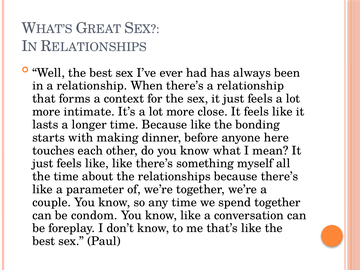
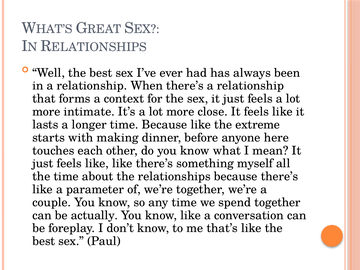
bonding: bonding -> extreme (258, 125)
condom: condom -> actually (94, 215)
